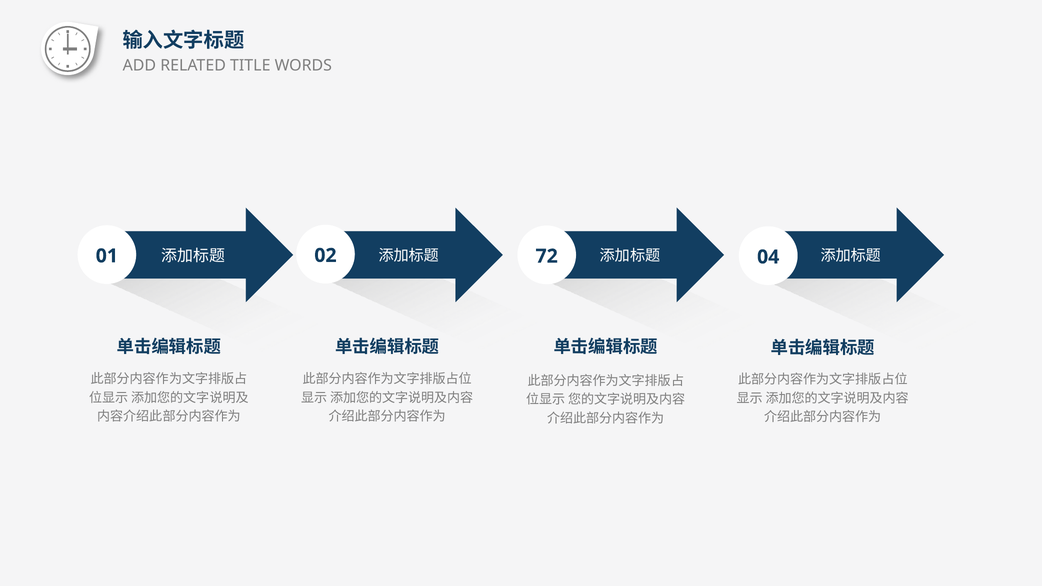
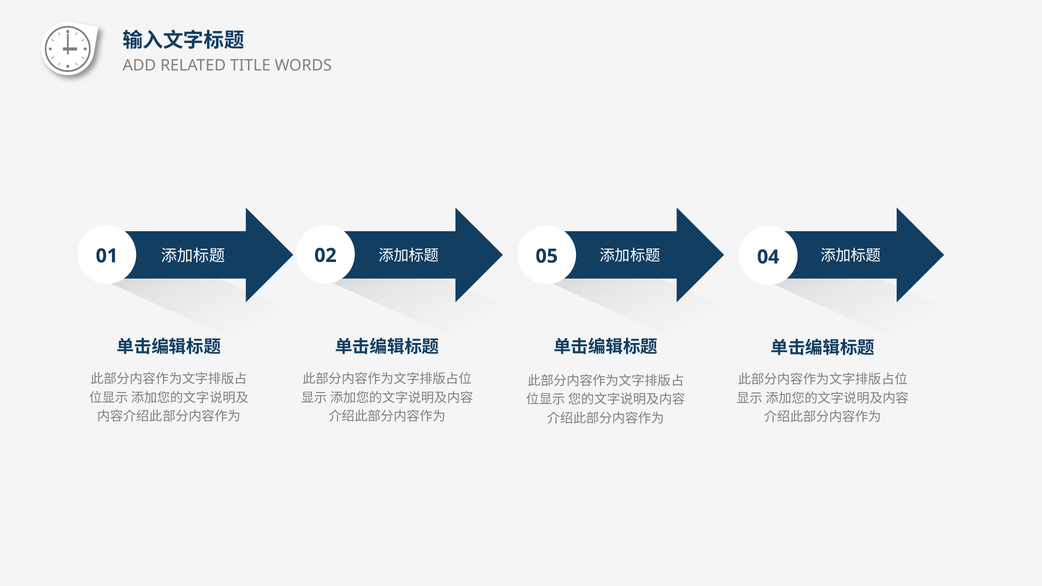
72: 72 -> 05 (547, 256)
